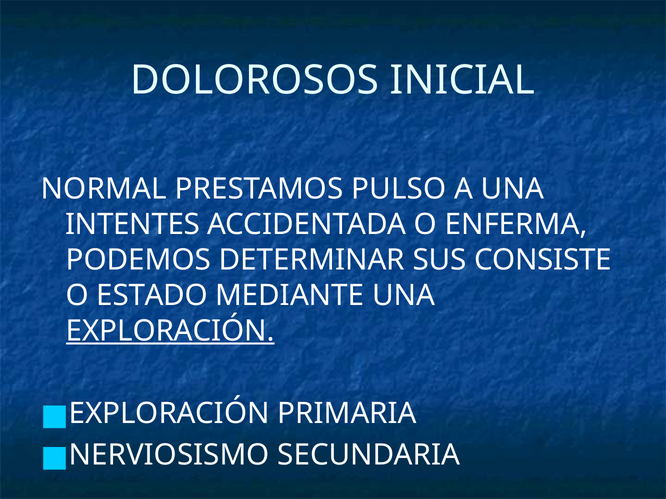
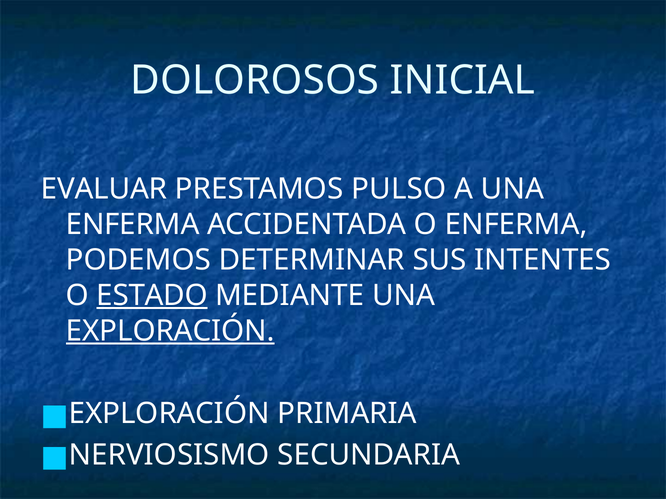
NORMAL: NORMAL -> EVALUAR (104, 189)
INTENTES: INTENTES -> ENFERMA (133, 225)
CONSISTE: CONSISTE -> INTENTES (543, 260)
ESTADO underline: none -> present (152, 296)
